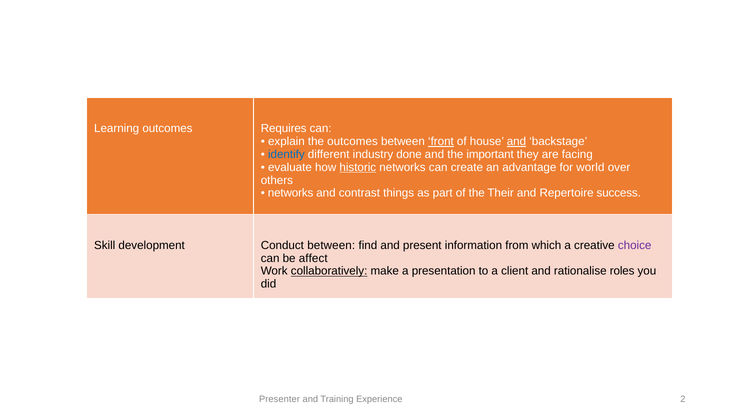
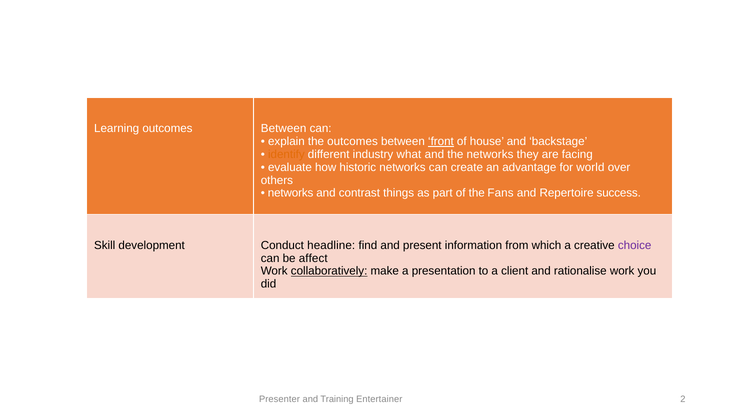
Learning outcomes Requires: Requires -> Between (284, 128)
and underline: present -> none (516, 141)
identify colour: blue -> orange (286, 154)
done: done -> what (409, 154)
the important: important -> networks (490, 154)
historic underline: present -> none (358, 167)
Their: Their -> Fans (501, 193)
Conduct between: between -> headline (331, 245)
rationalise roles: roles -> work (622, 271)
Experience: Experience -> Entertainer (379, 399)
